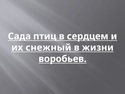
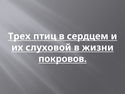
Сада: Сада -> Трех (19, 36)
снежный: снежный -> слуховой (48, 47)
воробьев: воробьев -> покровов (63, 59)
